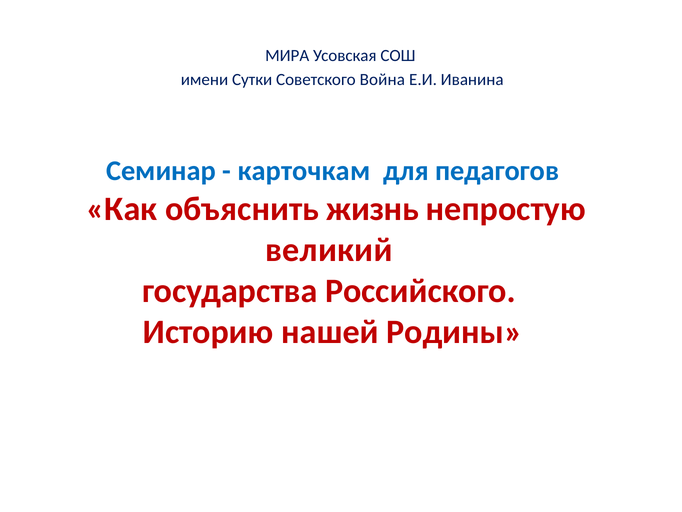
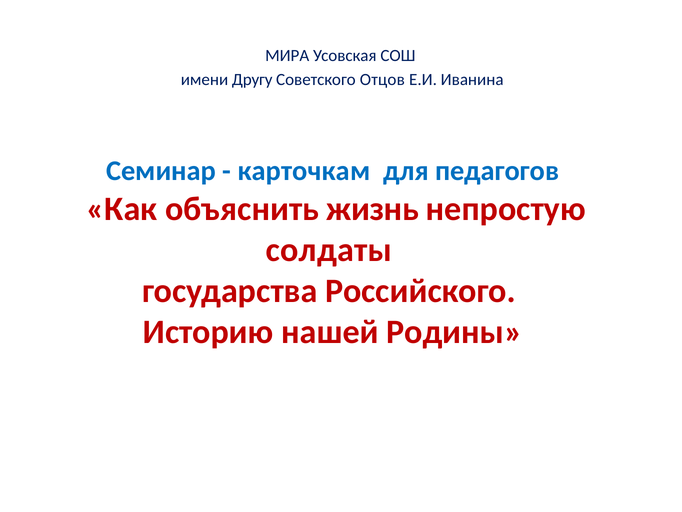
Сутки: Сутки -> Другу (252, 80)
Война: Война -> Отцов (382, 80)
великий: великий -> солдаты (329, 250)
